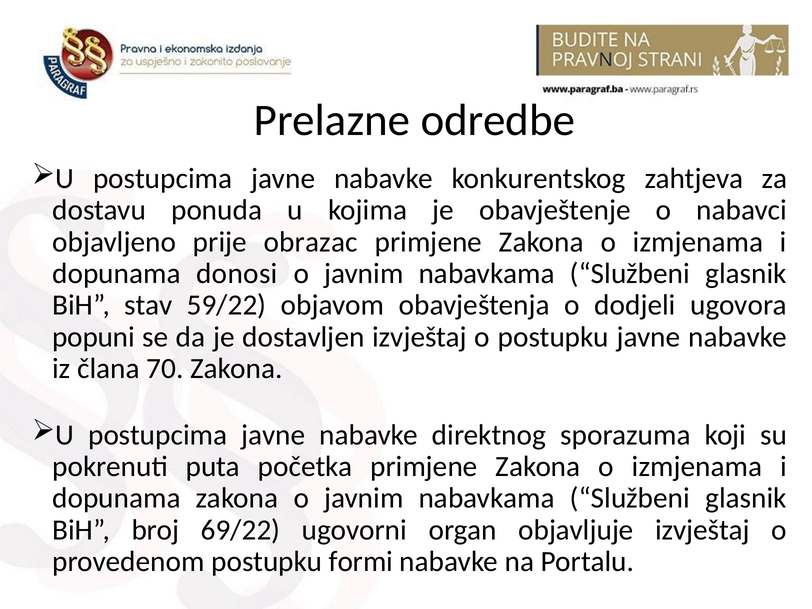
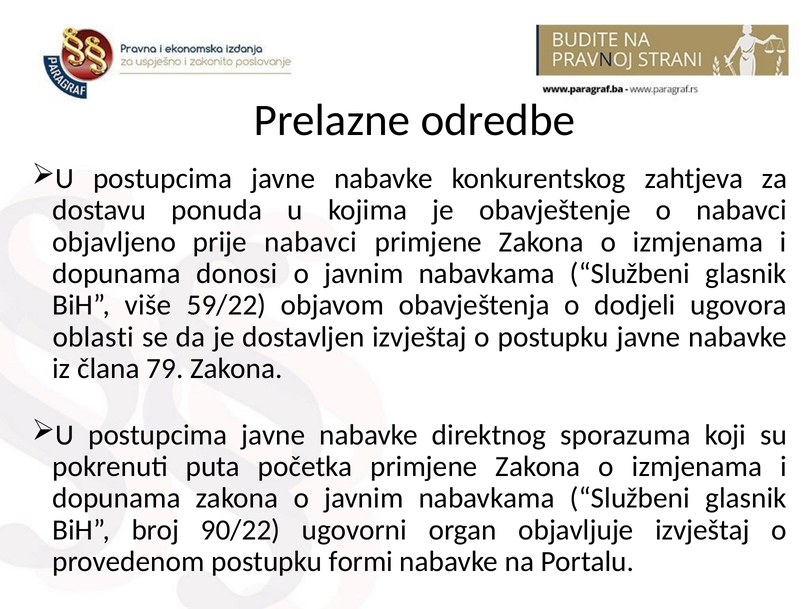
prije obrazac: obrazac -> nabavci (311, 242)
stav: stav -> više (148, 305)
popuni: popuni -> oblasti (93, 337)
70: 70 -> 79 (165, 368)
69/22: 69/22 -> 90/22 (240, 530)
